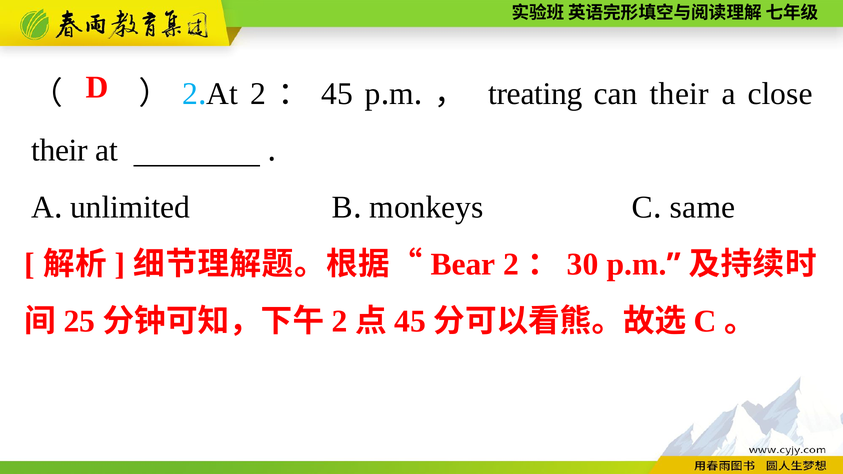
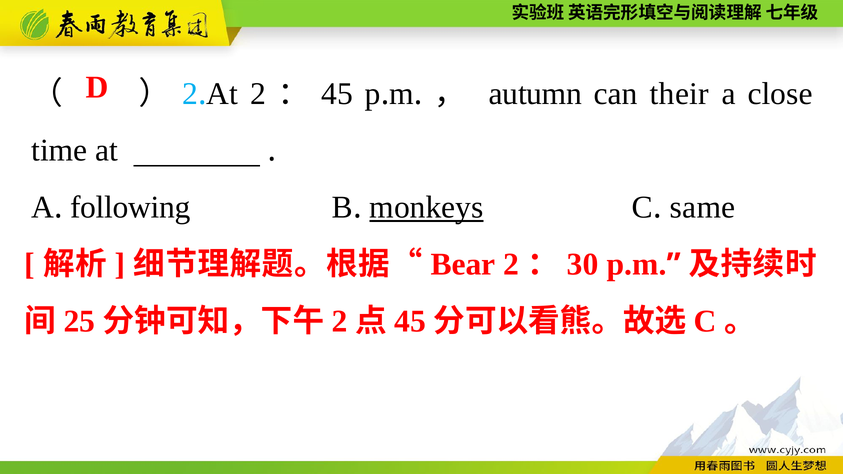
treating: treating -> autumn (535, 94)
their: their -> time (59, 151)
unlimited: unlimited -> following (130, 208)
monkeys underline: none -> present (427, 208)
